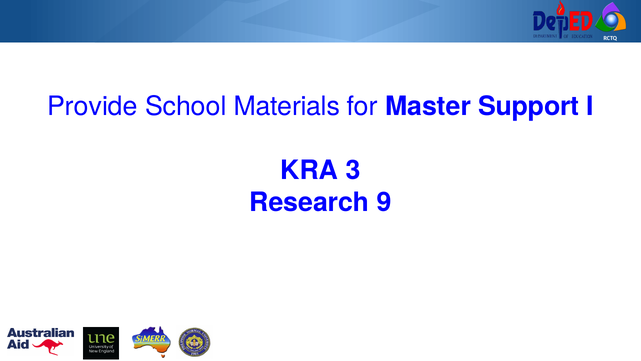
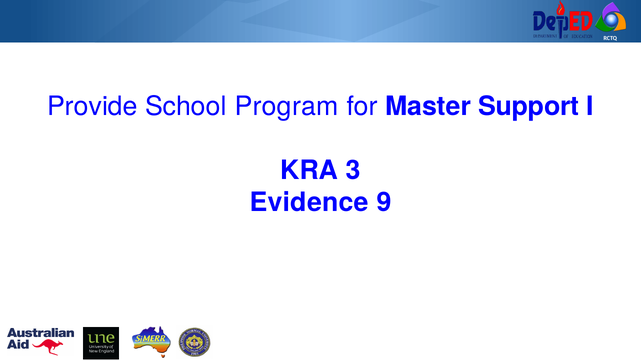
Materials: Materials -> Program (287, 106)
Research: Research -> Evidence (309, 202)
